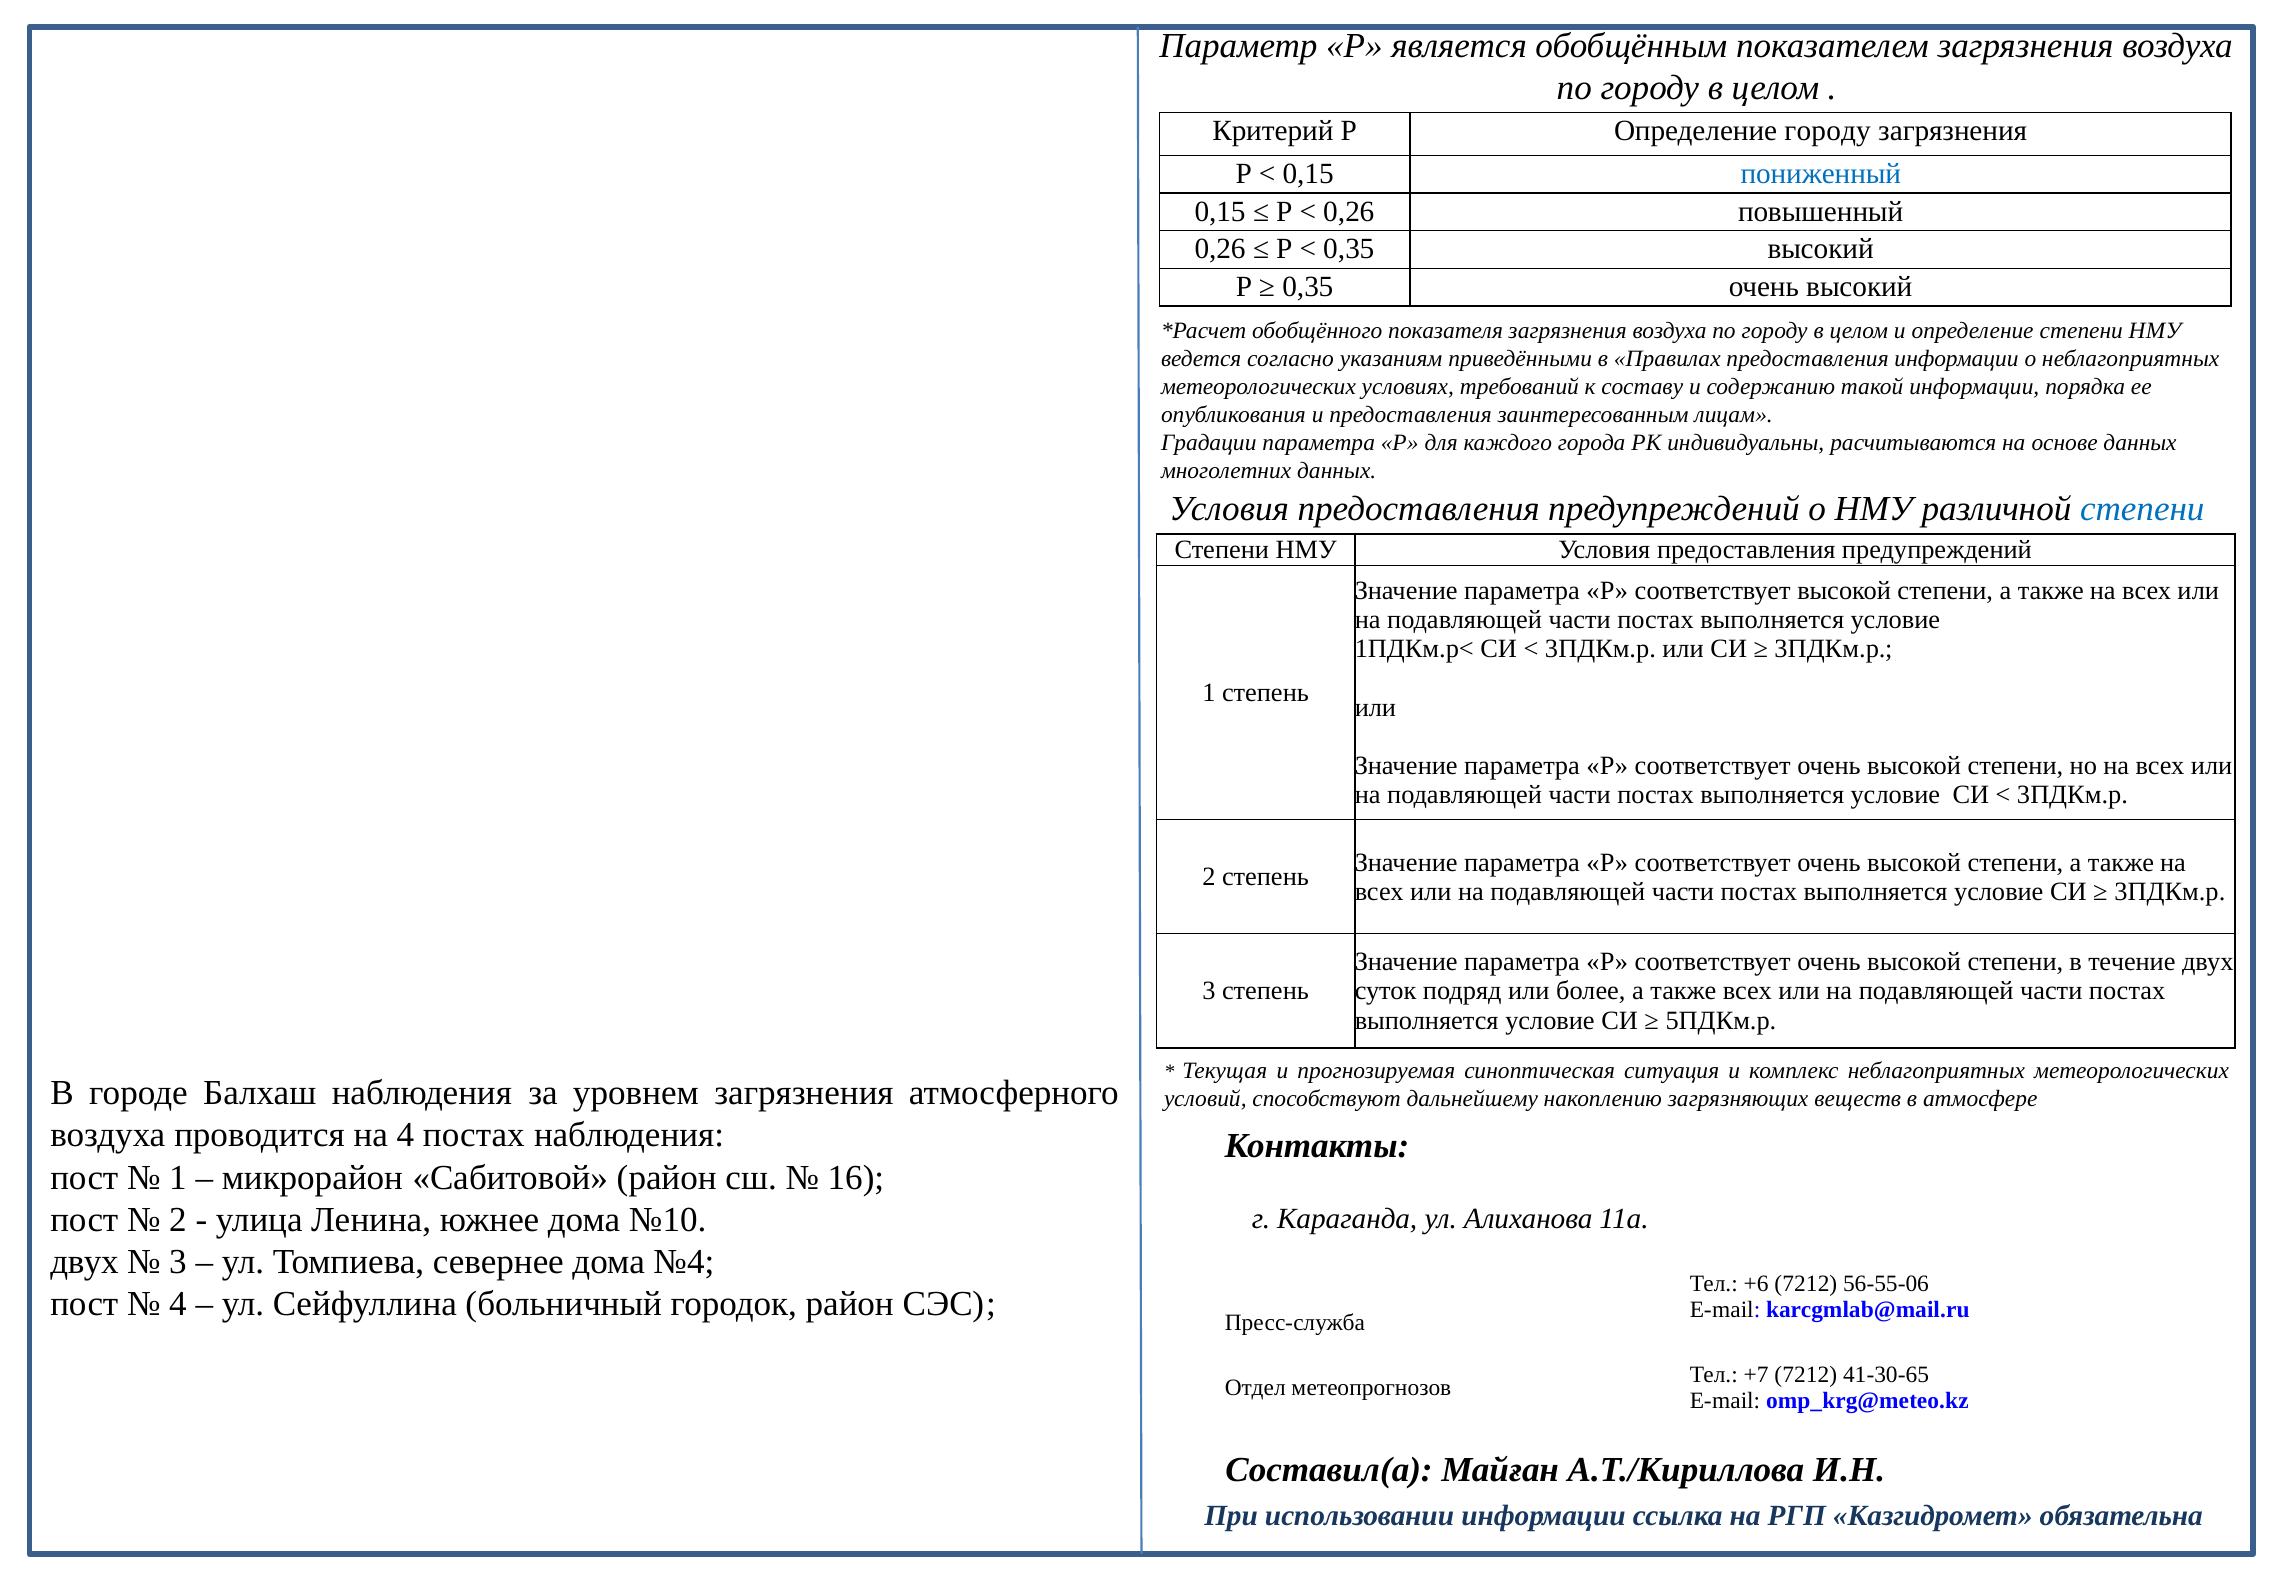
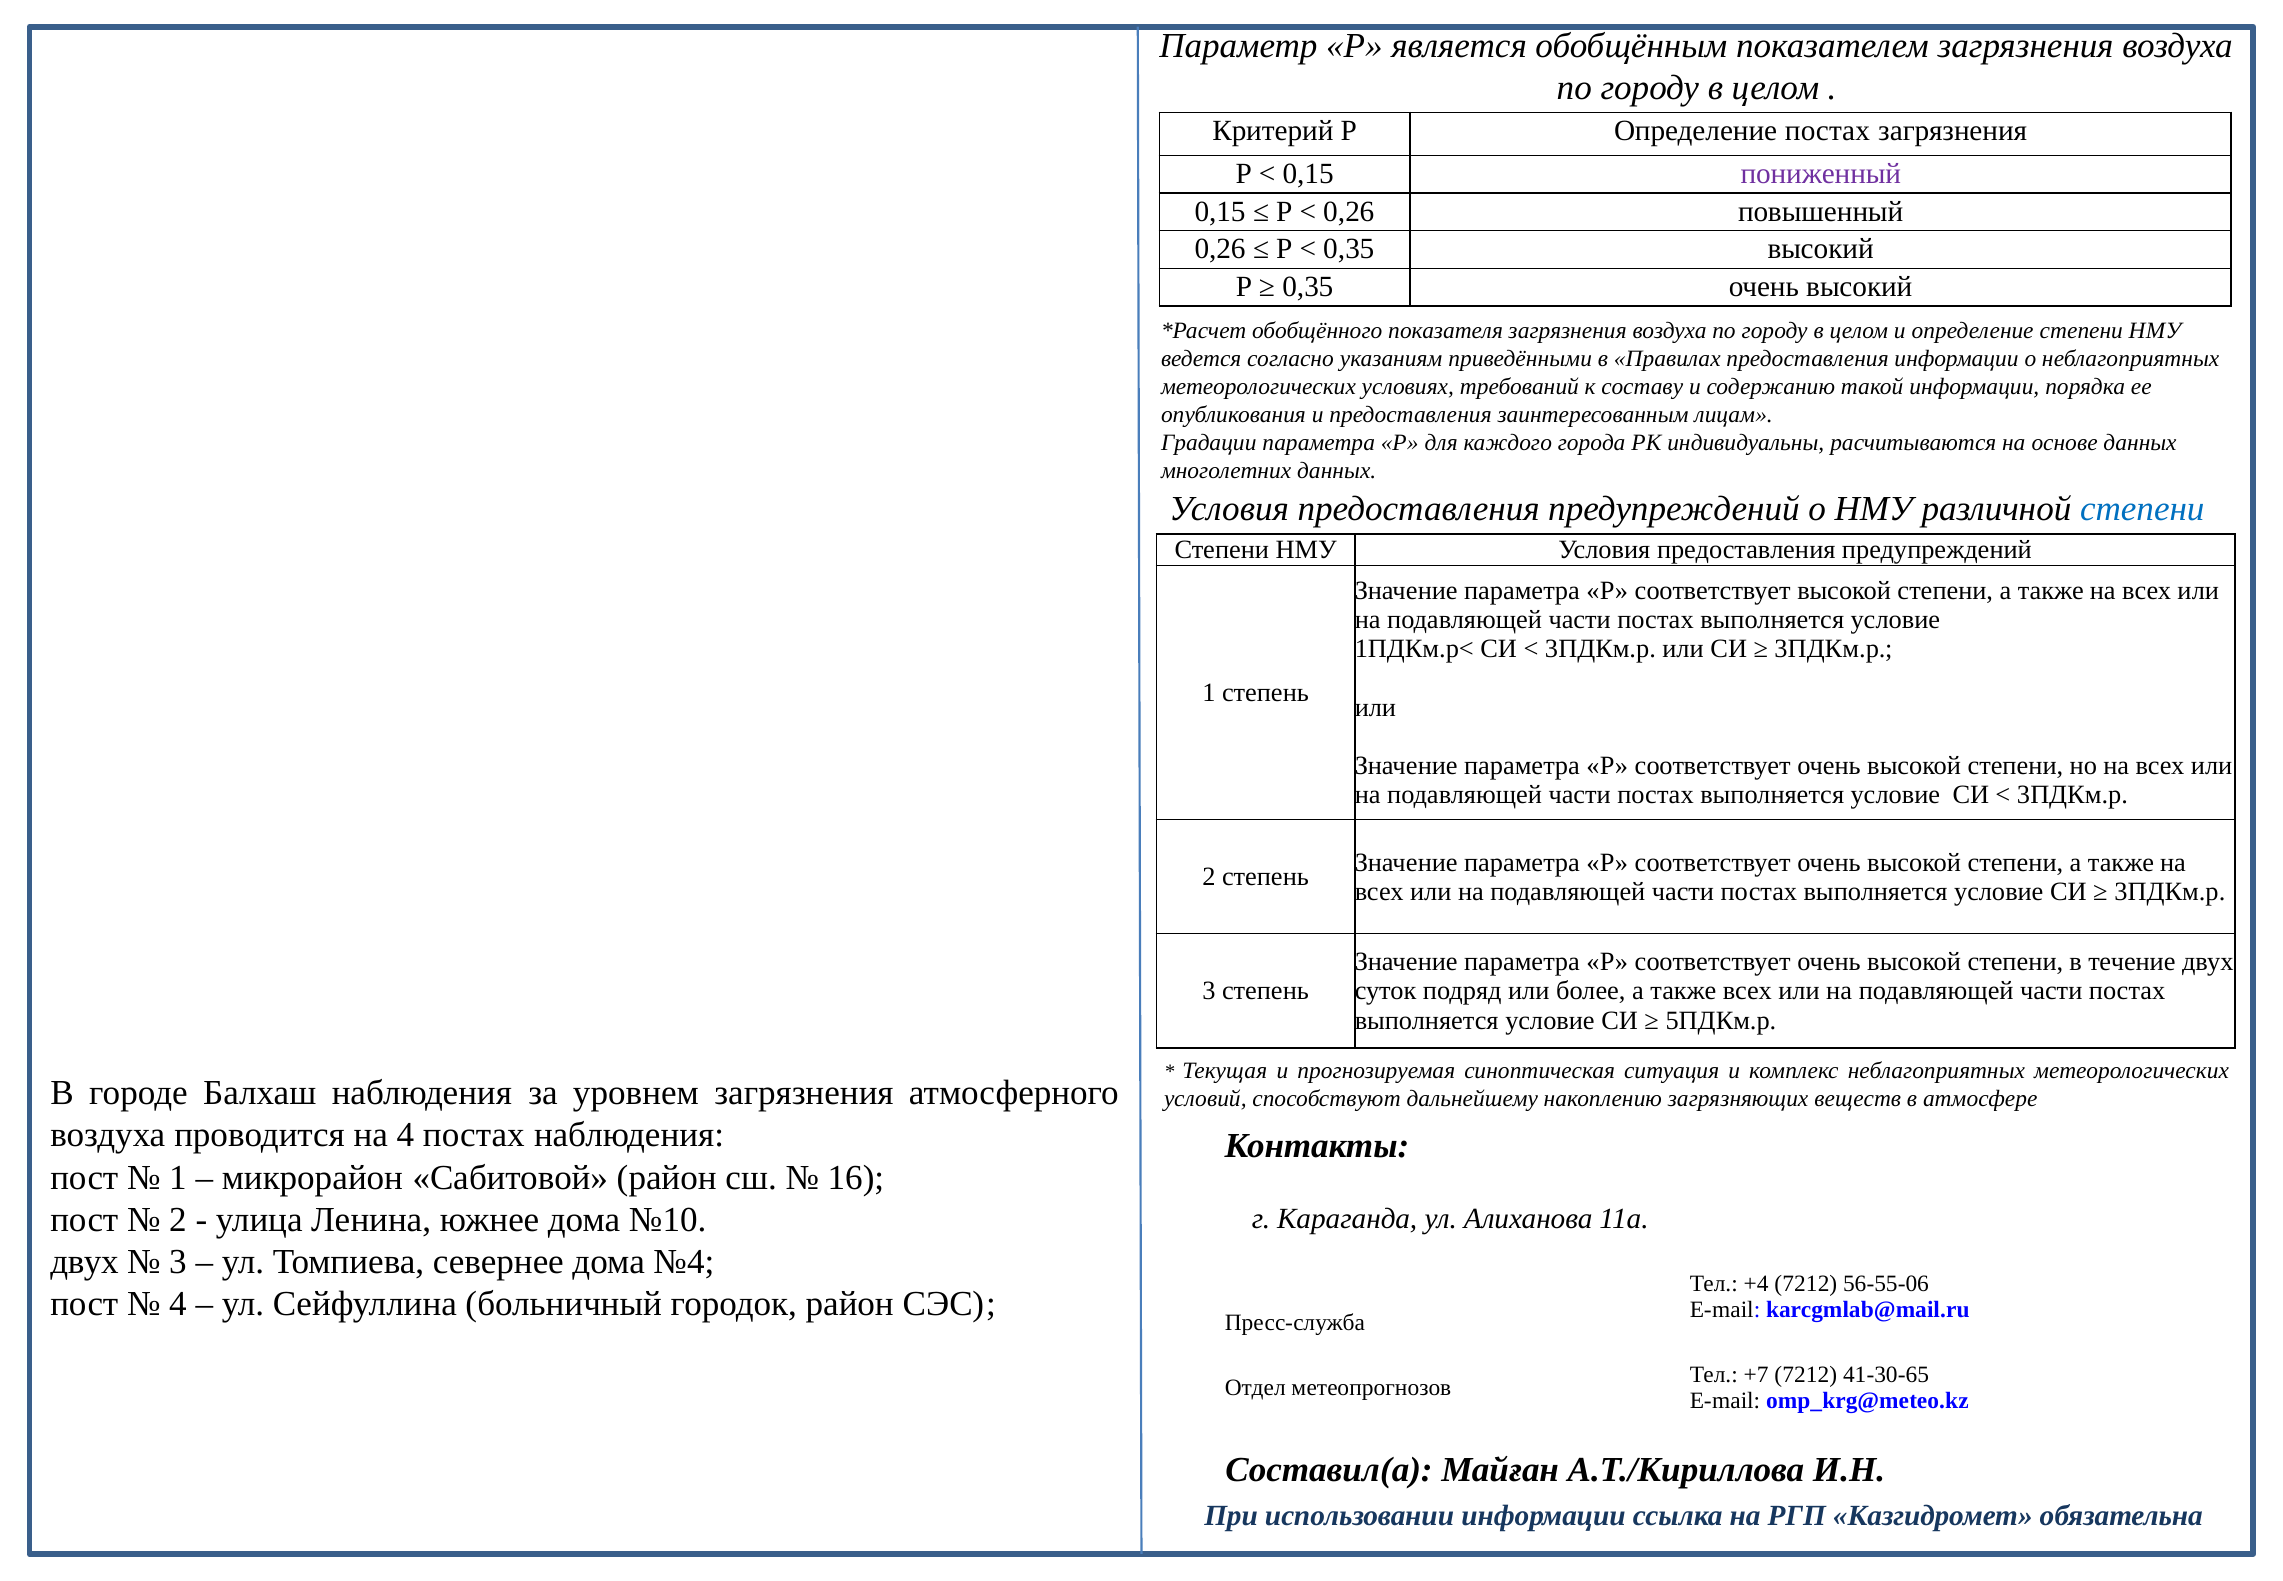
Определение городу: городу -> постах (1828, 131)
пониженный colour: blue -> purple (1821, 174)
+6: +6 -> +4 (1756, 1283)
